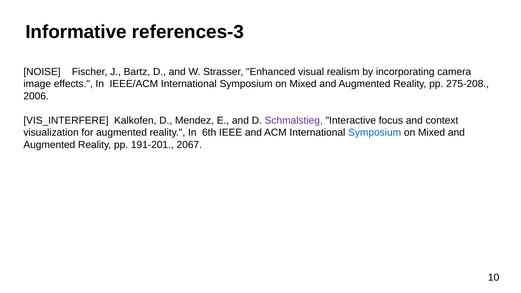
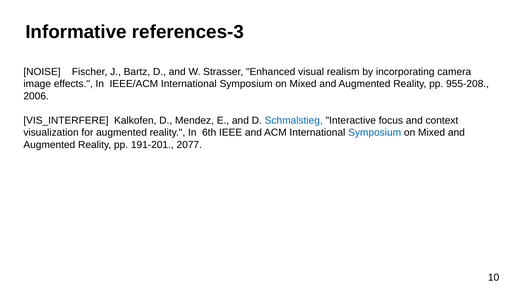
275-208: 275-208 -> 955-208 (468, 84)
Schmalstieg colour: purple -> blue (294, 120)
2067: 2067 -> 2077 (189, 145)
